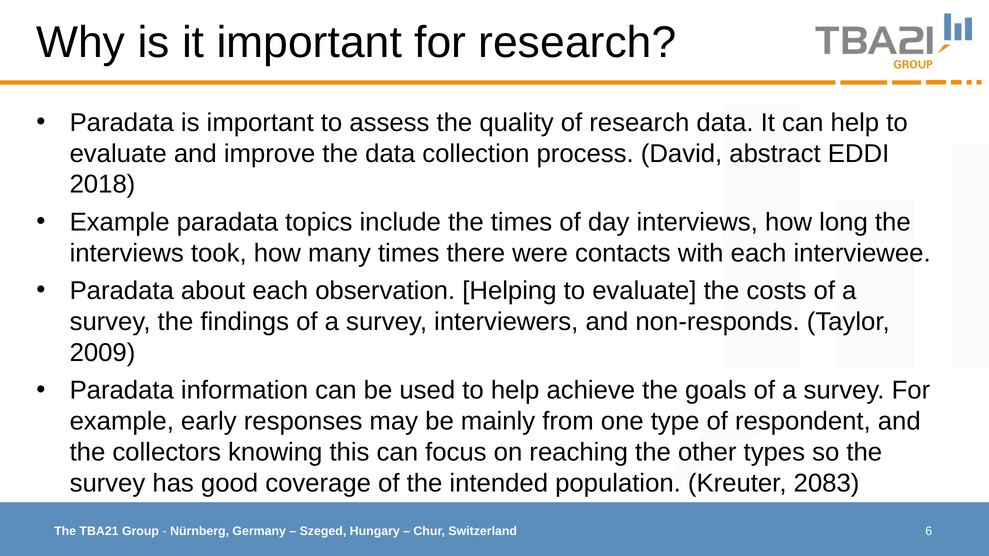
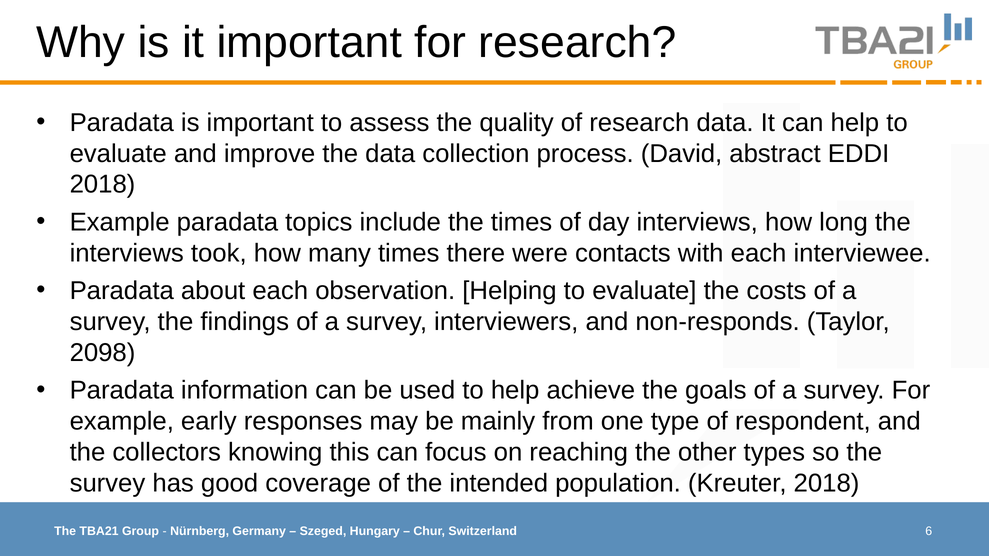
2009: 2009 -> 2098 (102, 353)
Kreuter 2083: 2083 -> 2018 (826, 483)
